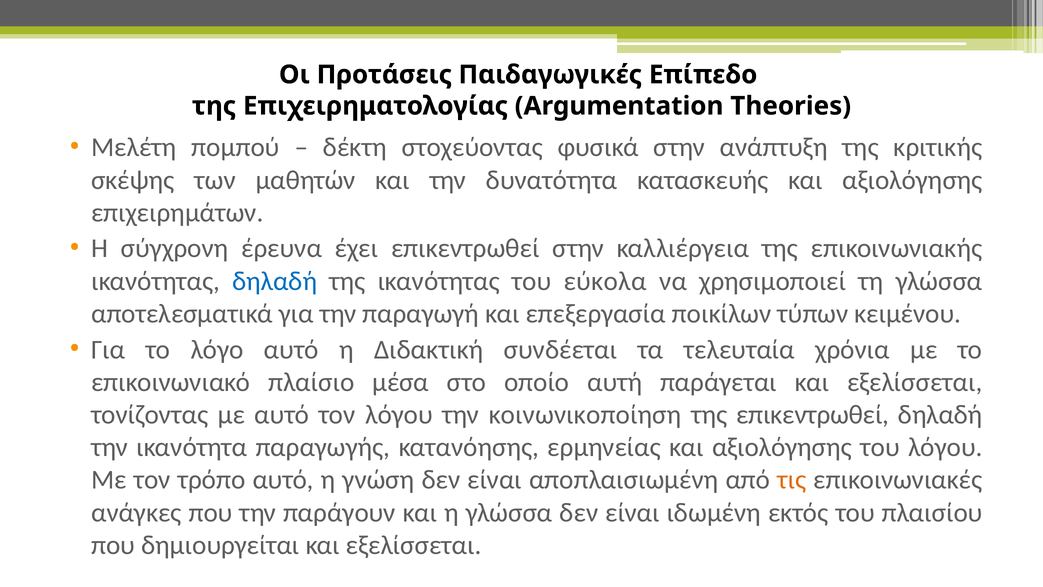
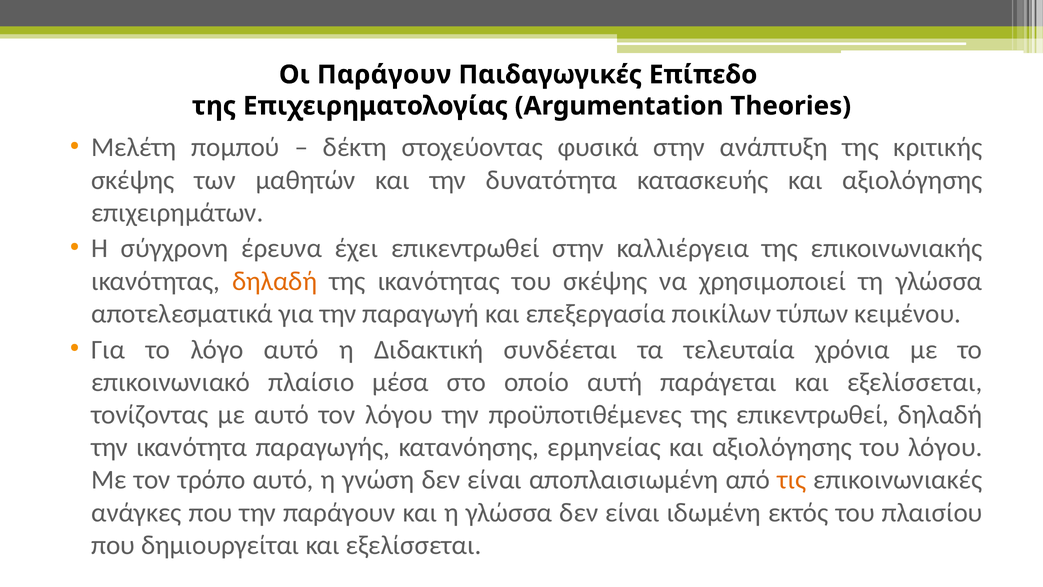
Οι Προτάσεις: Προτάσεις -> Παράγουν (384, 75)
δηλαδή colour: blue -> orange (275, 281)
του εύκολα: εύκολα -> σκέψης (605, 281)
κοινωνικοποίηση: κοινωνικοποίηση -> προϋποτιθέμενες (585, 415)
